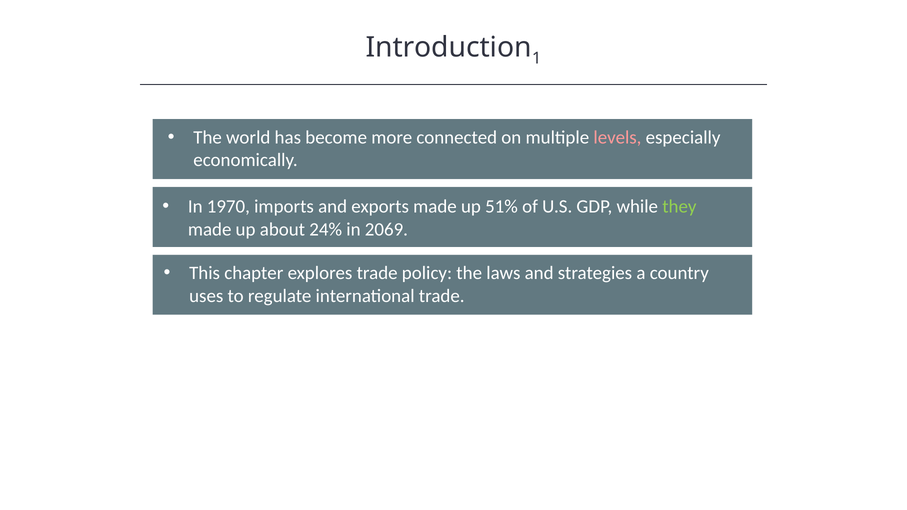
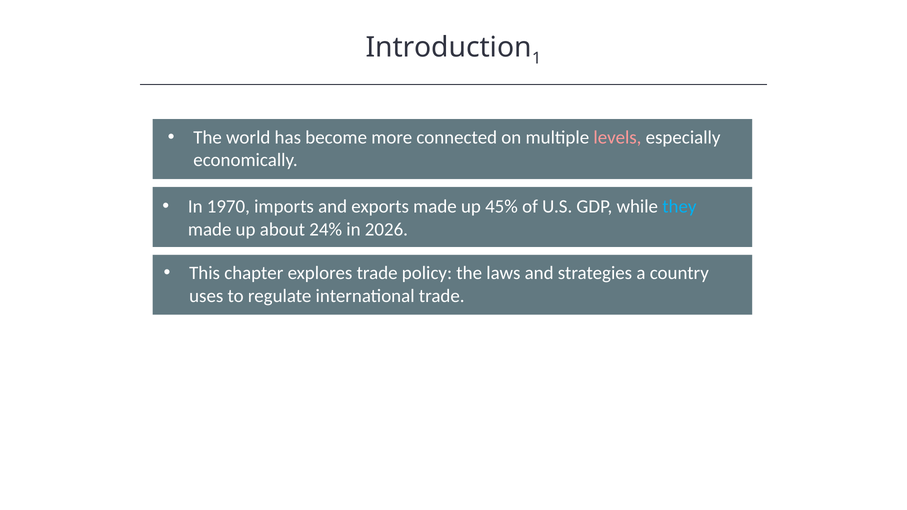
51%: 51% -> 45% (501, 207)
they colour: light green -> light blue (679, 207)
2069: 2069 -> 2026 (386, 229)
